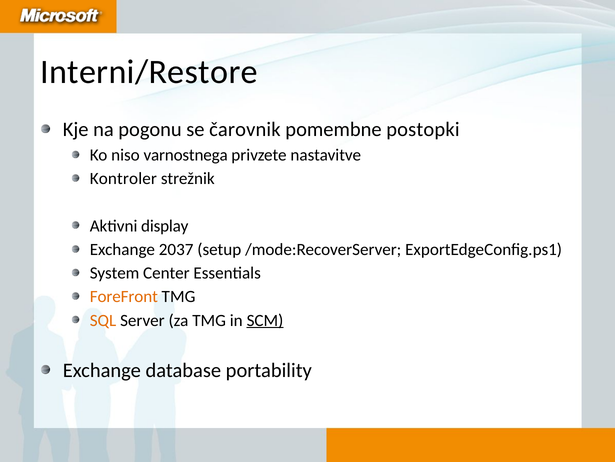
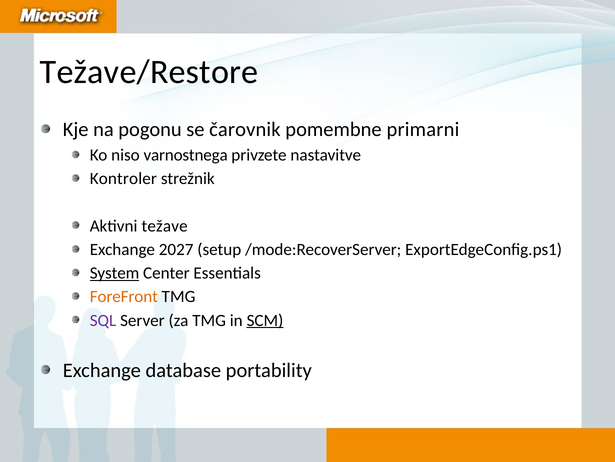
Interni/Restore: Interni/Restore -> Težave/Restore (149, 72)
postopki: postopki -> primarni (423, 129)
display: display -> težave (165, 226)
2037: 2037 -> 2027 (176, 249)
System underline: none -> present (115, 273)
SQL colour: orange -> purple (103, 320)
